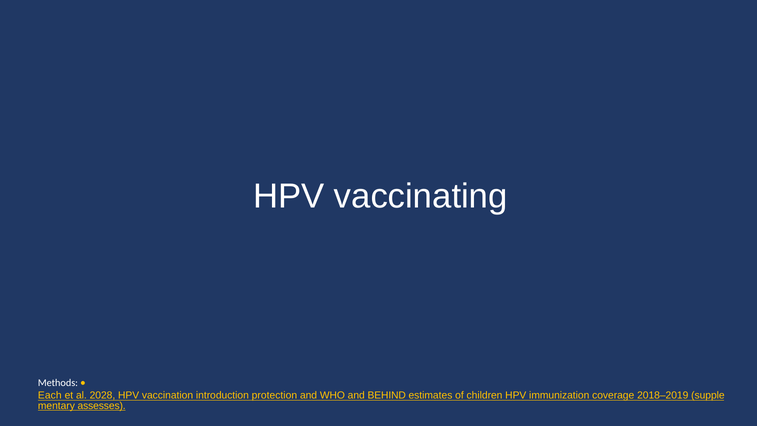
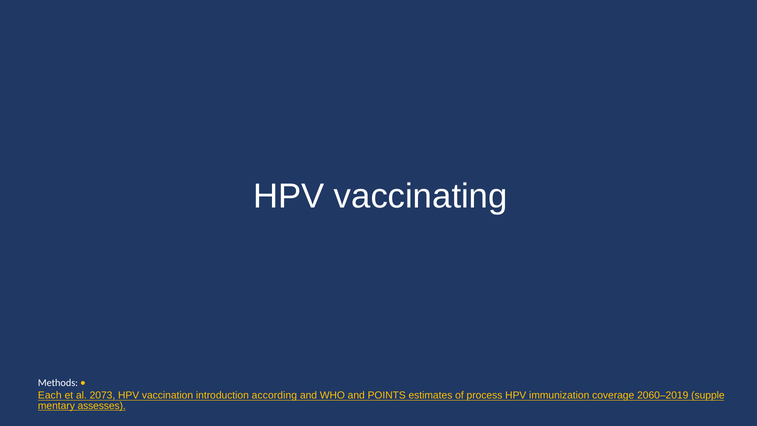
2028: 2028 -> 2073 (102, 395)
protection: protection -> according (274, 395)
BEHIND: BEHIND -> POINTS (387, 395)
children: children -> process (485, 395)
2018–2019: 2018–2019 -> 2060–2019 (663, 395)
